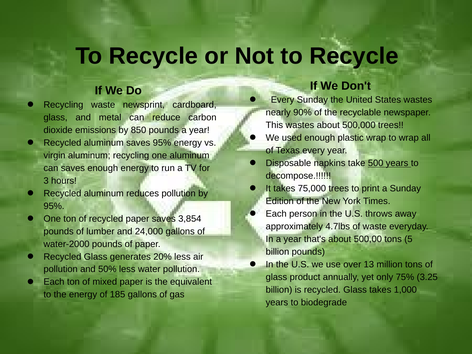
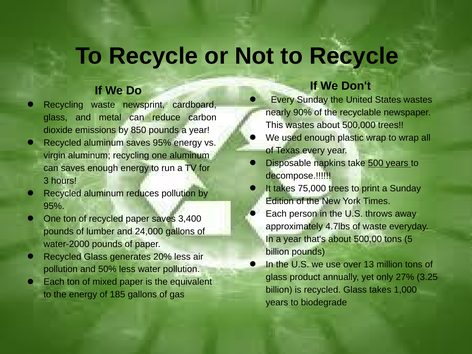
3,854: 3,854 -> 3,400 (190, 219)
75%: 75% -> 27% (405, 277)
